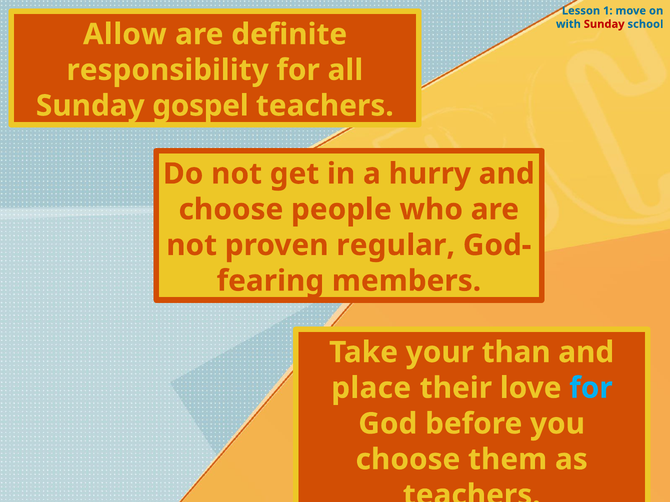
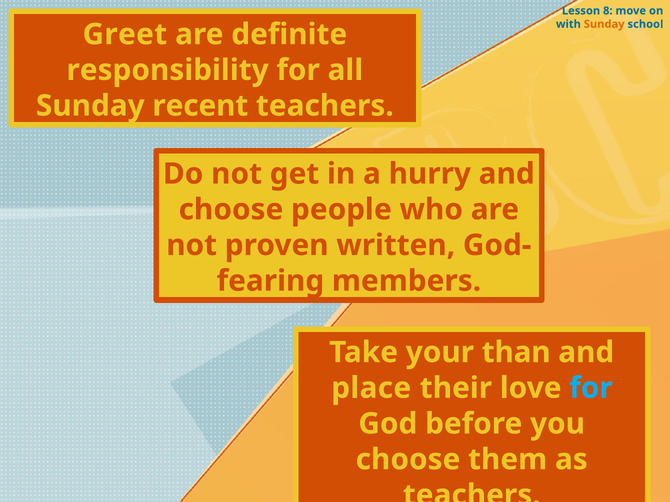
1: 1 -> 8 (608, 11)
Sunday colour: red -> orange (604, 24)
Allow: Allow -> Greet (125, 34)
gospel: gospel -> recent (200, 106)
regular: regular -> written (396, 245)
